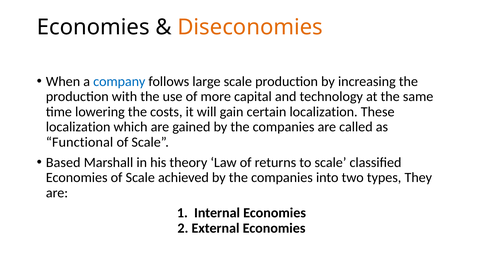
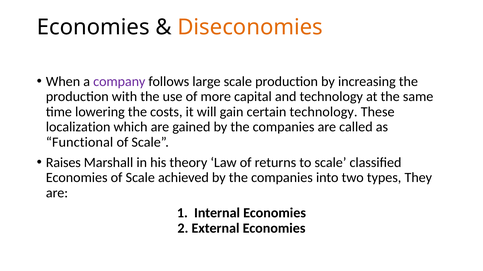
company colour: blue -> purple (119, 82)
certain localization: localization -> technology (323, 112)
Based: Based -> Raises (63, 163)
